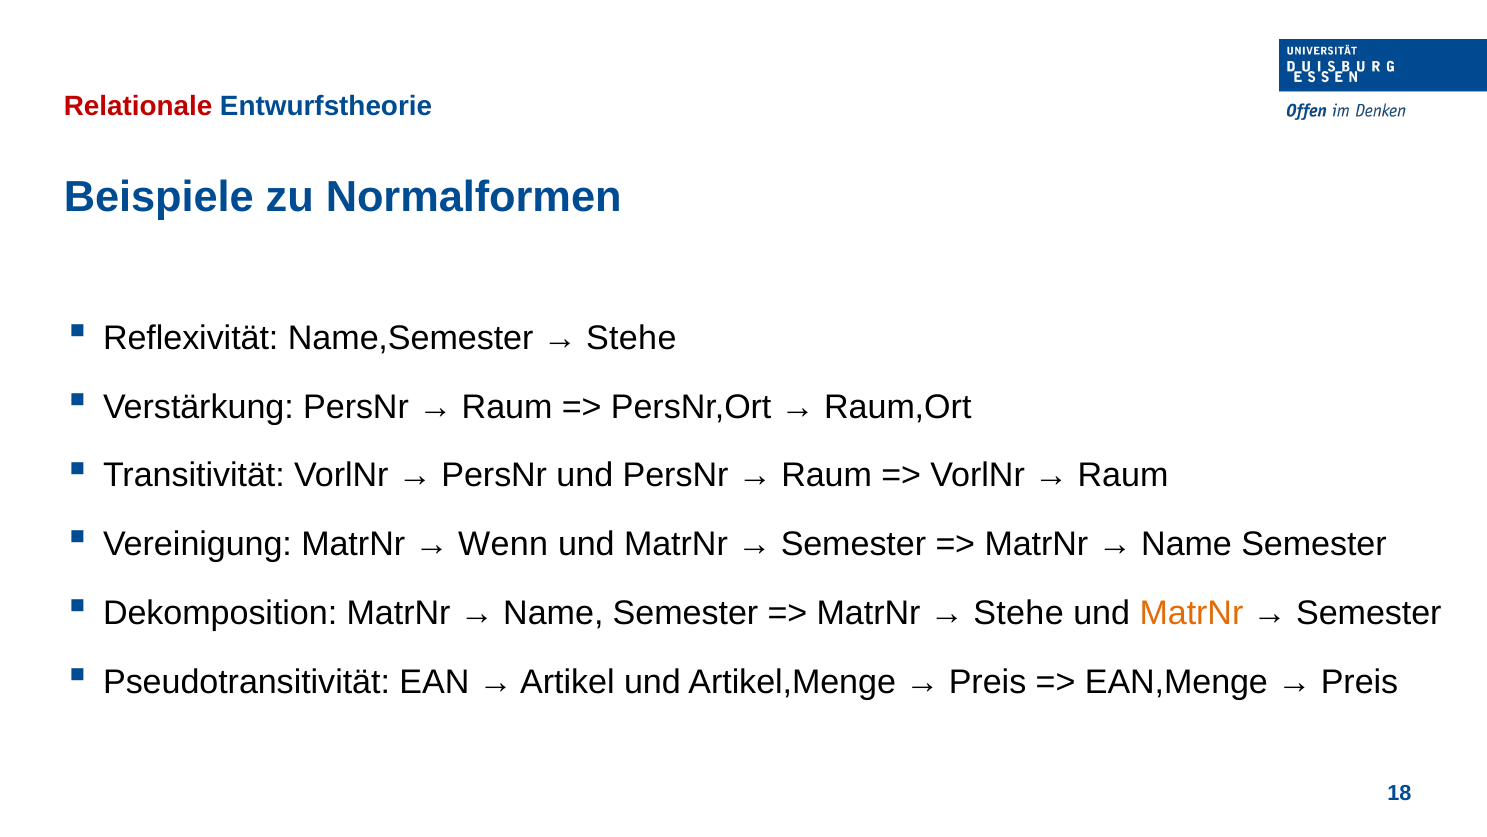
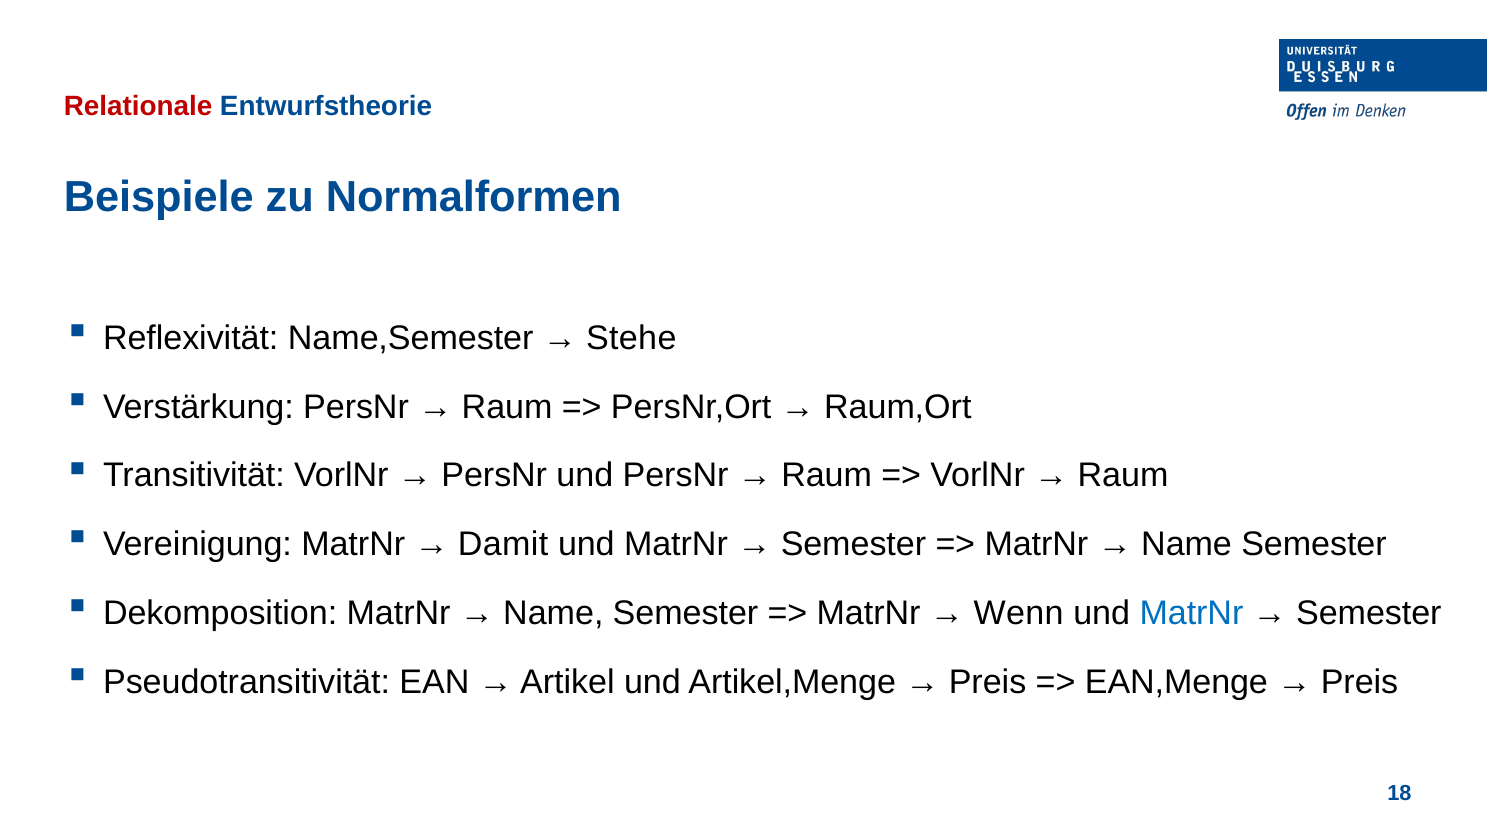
Wenn: Wenn -> Damit (503, 544)
Stehe: Stehe -> Wenn (1019, 613)
MatrNr colour: orange -> blue (1191, 613)
